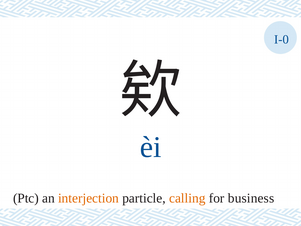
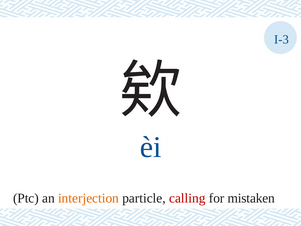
I-0: I-0 -> I-3 (282, 39)
calling colour: orange -> red (187, 198)
business: business -> mistaken (251, 198)
